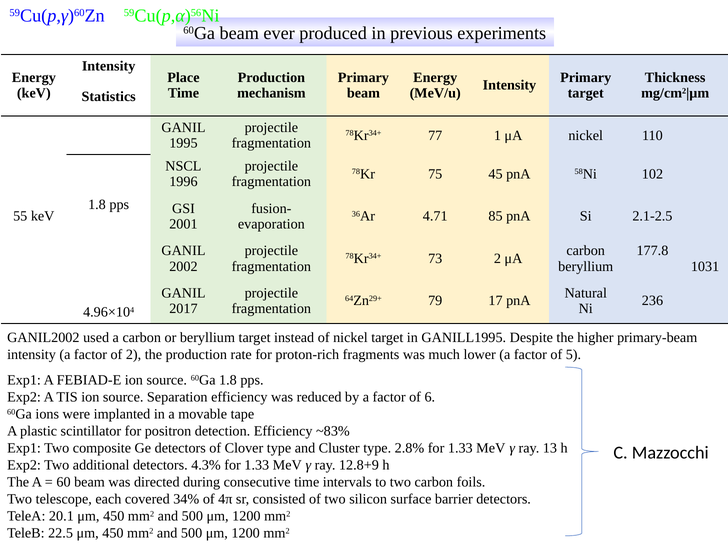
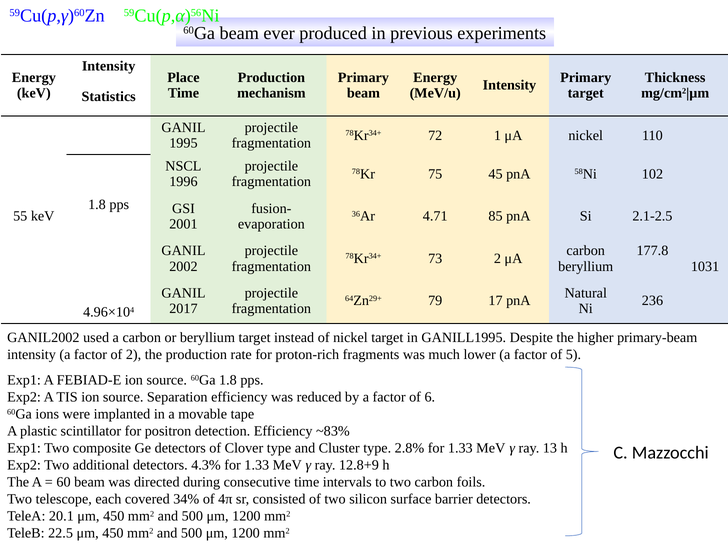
77: 77 -> 72 (435, 135)
